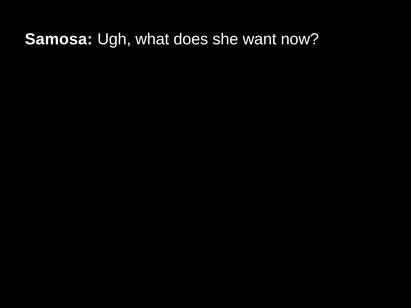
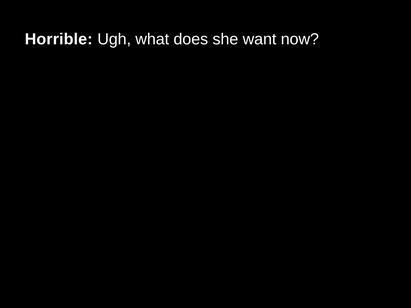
Samosa: Samosa -> Horrible (59, 39)
